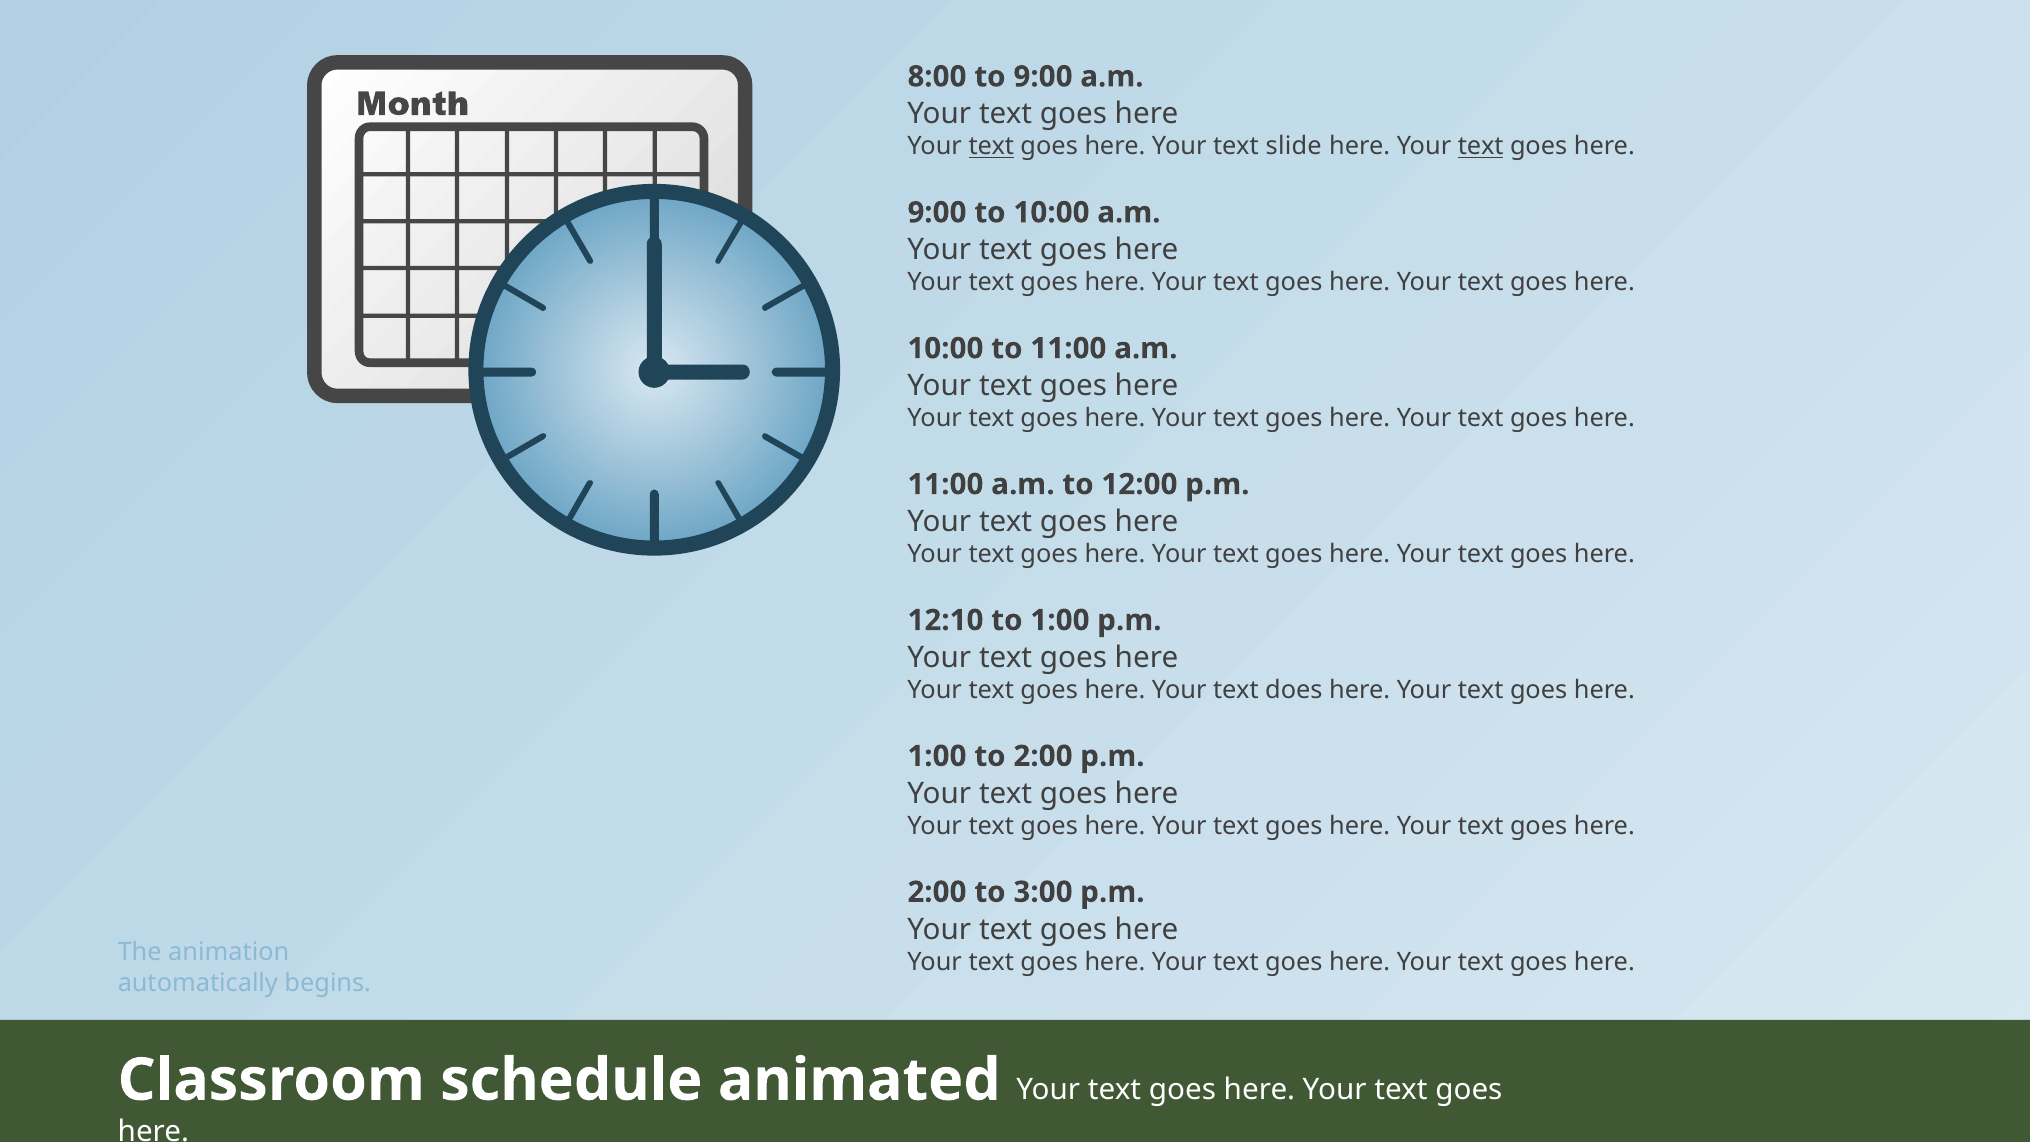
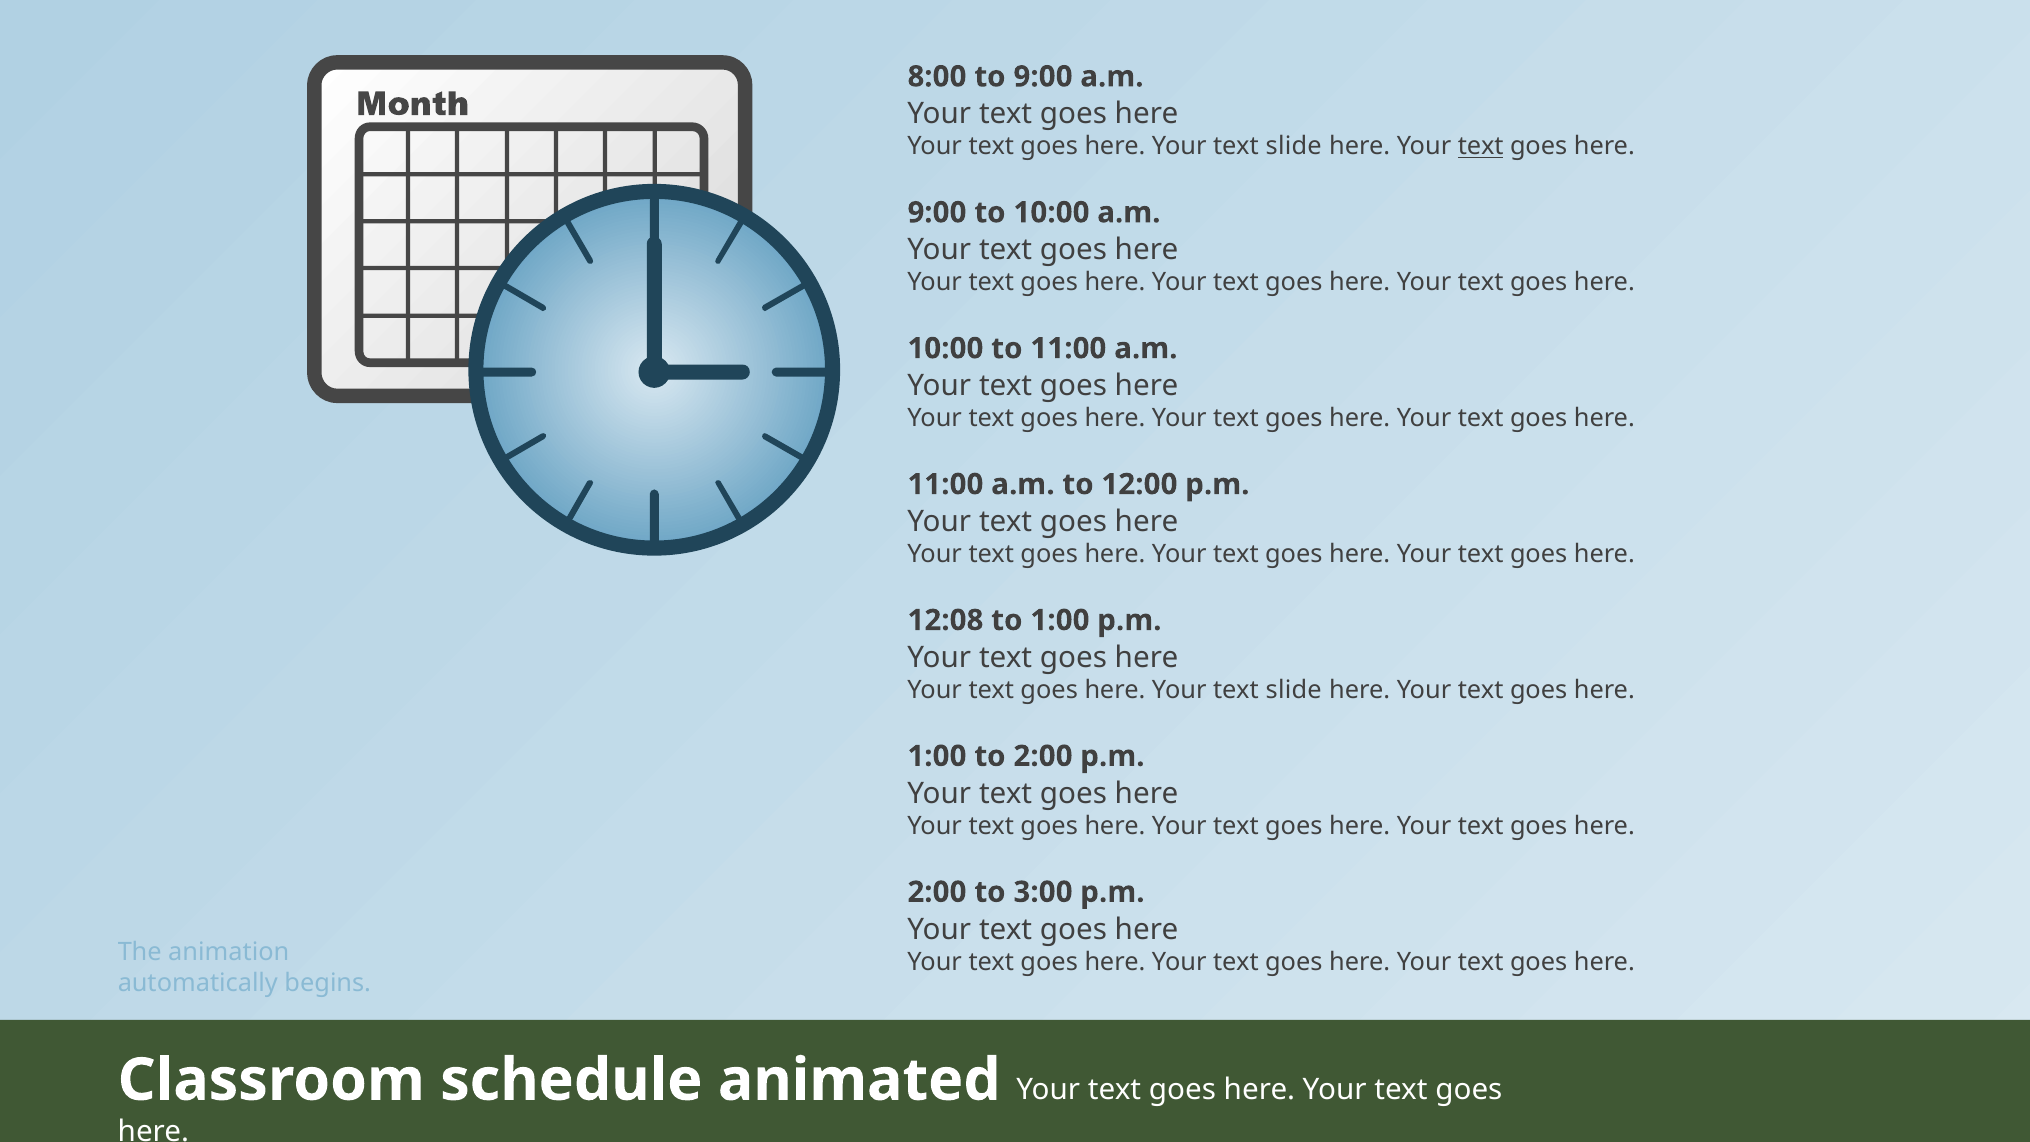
text underline: present -> none (991, 147)
12:10: 12:10 -> 12:08 (945, 620)
does: does -> slide (1294, 690)
